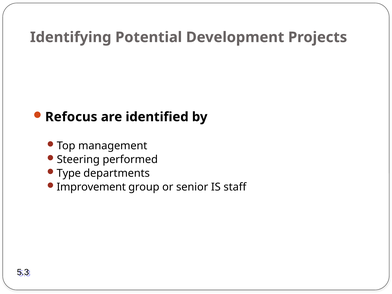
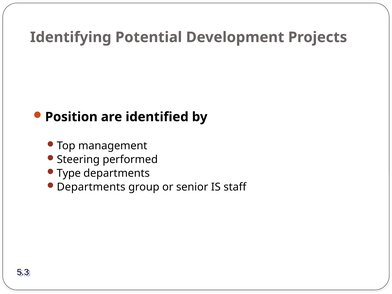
Refocus: Refocus -> Position (71, 117)
Improvement: Improvement -> Departments (91, 187)
